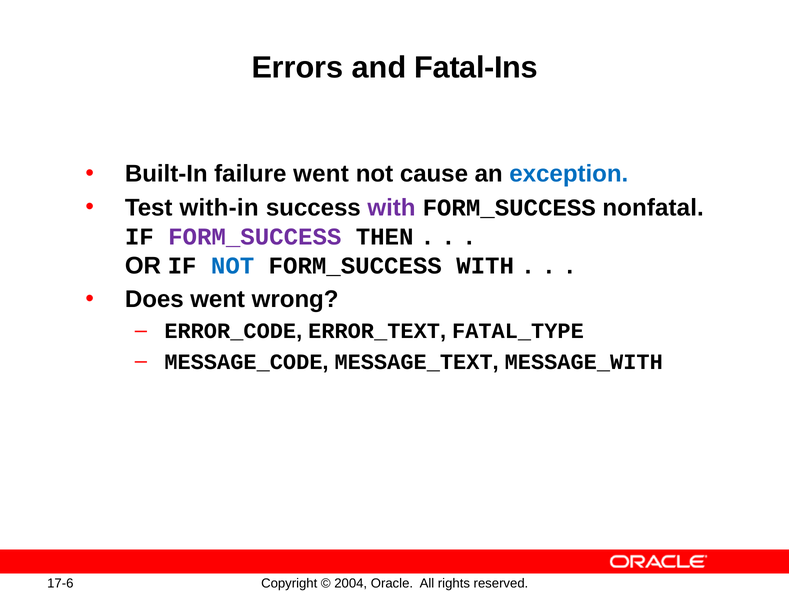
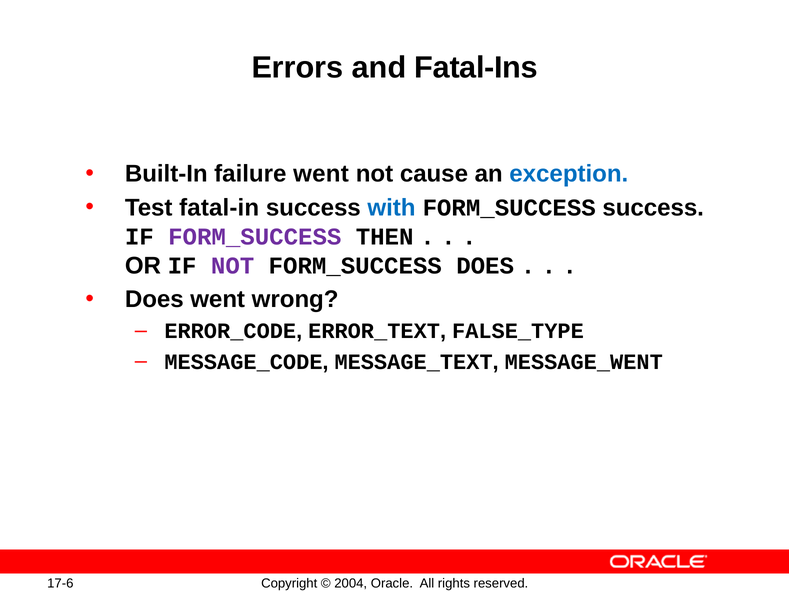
with-in: with-in -> fatal-in (219, 208)
with colour: purple -> blue (391, 208)
FORM_SUCCESS nonfatal: nonfatal -> success (653, 208)
NOT colour: blue -> purple (233, 266)
FORM_SUCCESS WITH: WITH -> DOES (485, 266)
FATAL_TYPE: FATAL_TYPE -> FALSE_TYPE (518, 331)
MESSAGE_WITH: MESSAGE_WITH -> MESSAGE_WENT (584, 362)
